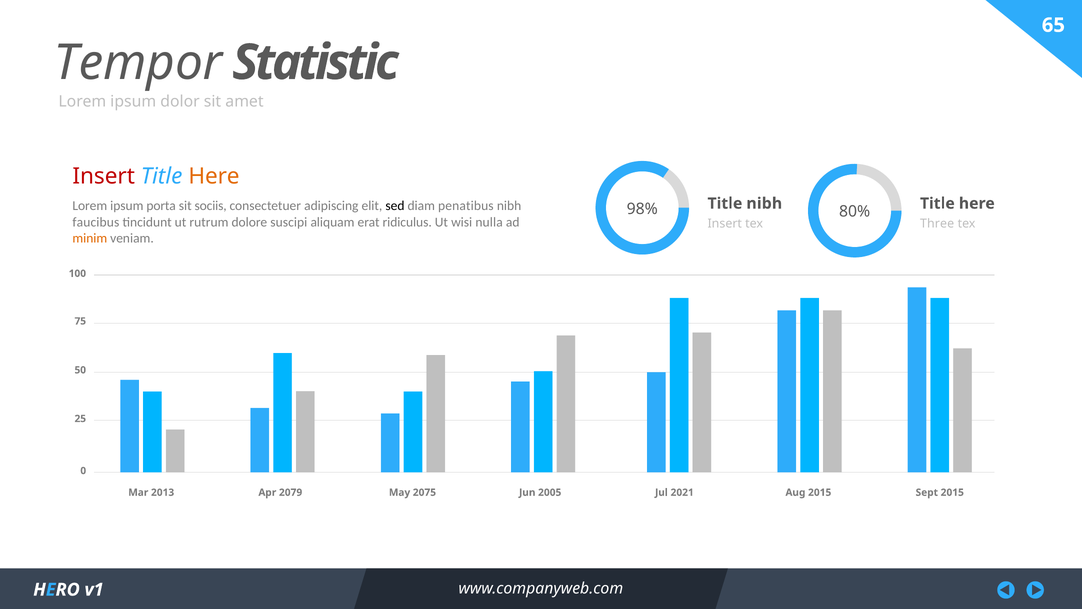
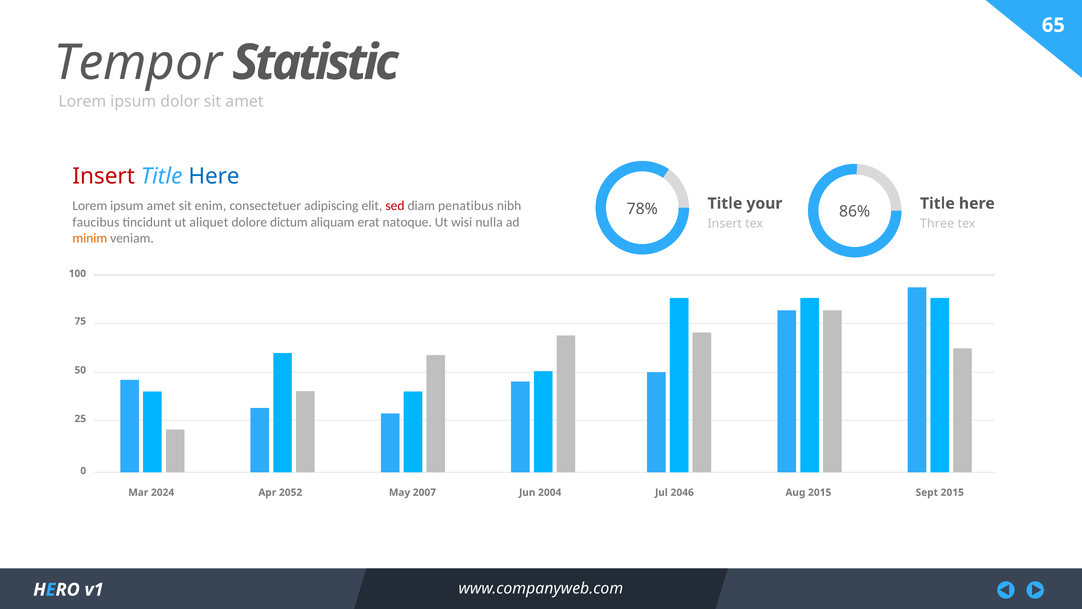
Here colour: orange -> blue (214, 176)
ipsum porta: porta -> amet (161, 206)
sociis: sociis -> enim (210, 206)
sed colour: black -> red (395, 206)
98%: 98% -> 78% (642, 209)
Title nibh: nibh -> your (764, 203)
80%: 80% -> 86% (855, 212)
rutrum: rutrum -> aliquet (209, 222)
suscipi: suscipi -> dictum (289, 222)
ridiculus: ridiculus -> natoque (407, 222)
2013: 2013 -> 2024 (163, 492)
2079: 2079 -> 2052 (291, 492)
2075: 2075 -> 2007 (424, 492)
2005: 2005 -> 2004 (550, 492)
2021: 2021 -> 2046 (682, 492)
